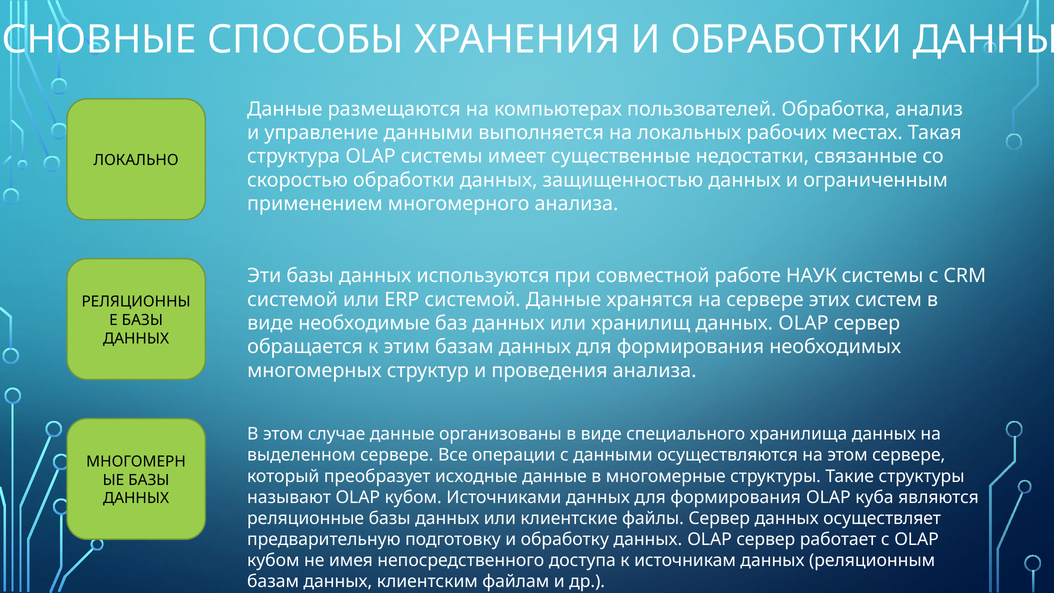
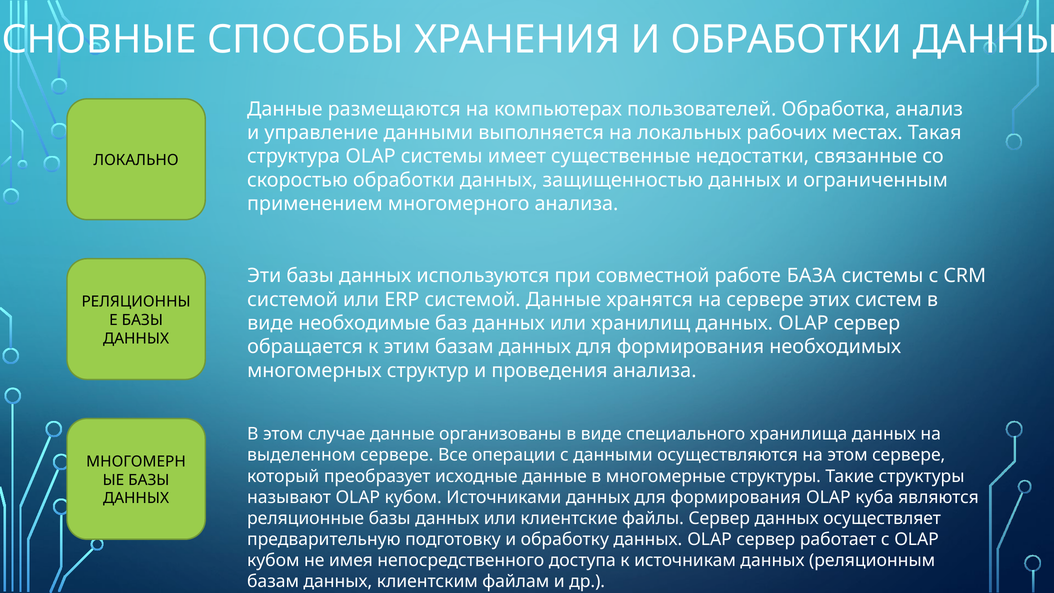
НАУК: НАУК -> БАЗА (811, 276)
